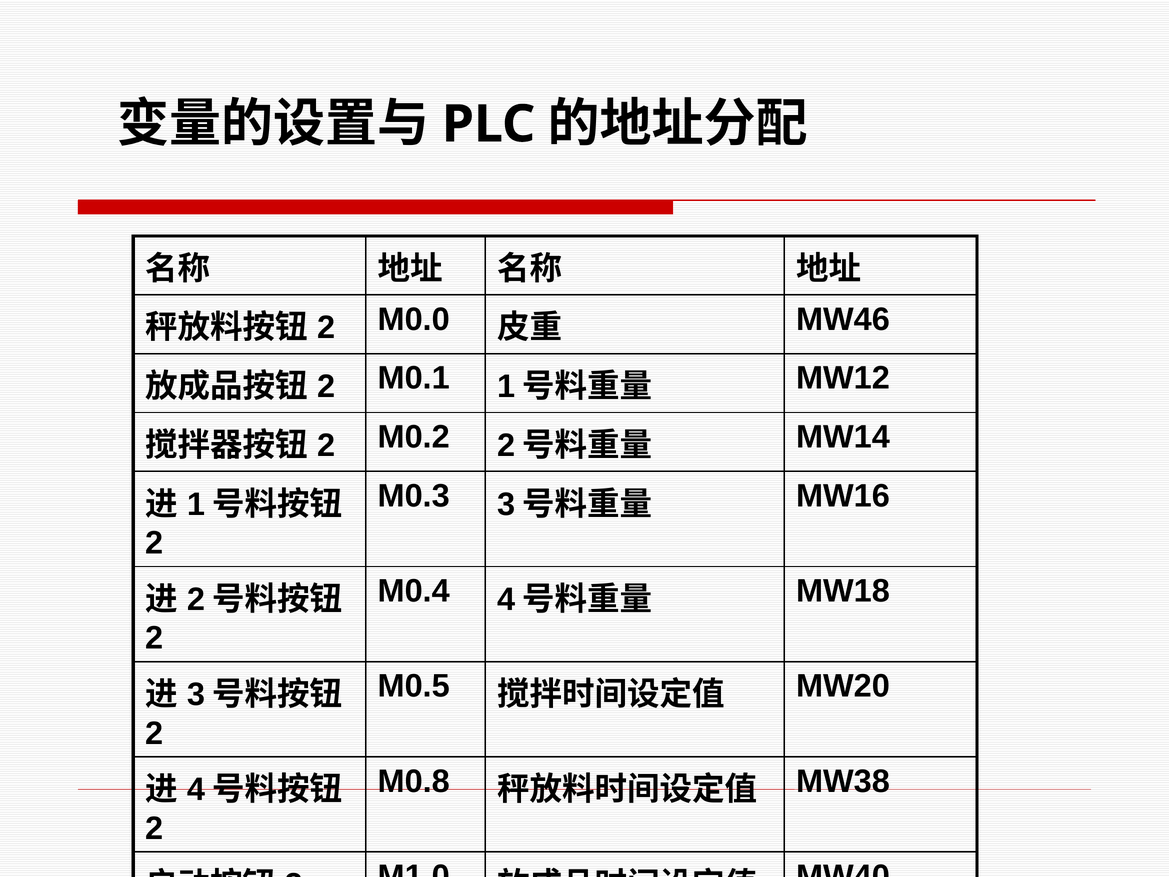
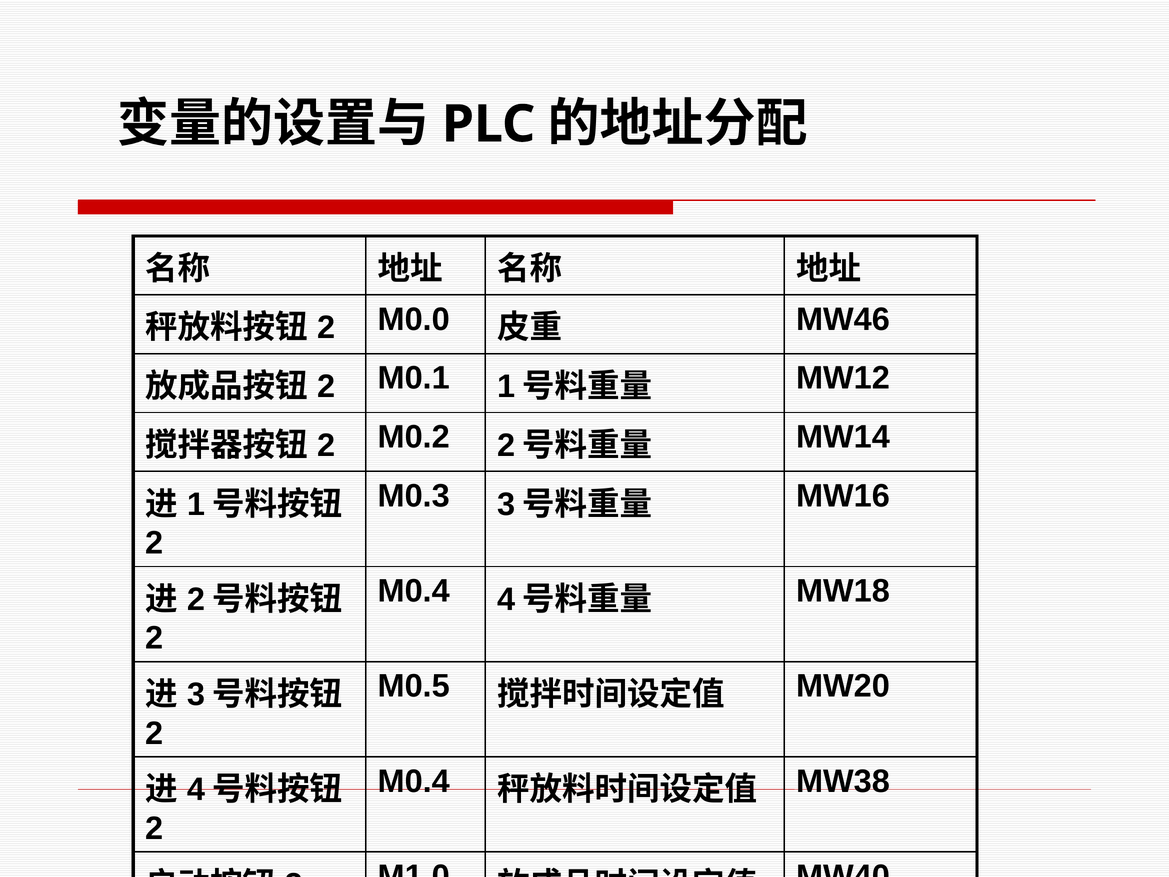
M0.8: M0.8 -> M0.4 (414, 781)
